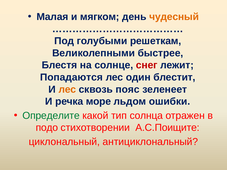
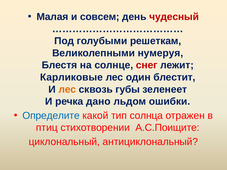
мягком: мягком -> совсем (100, 17)
чудесный colour: orange -> red (174, 17)
быстрее: быстрее -> нумеруя (160, 53)
Попадаются: Попадаются -> Карликовые (71, 77)
пояс: пояс -> губы (128, 89)
море: море -> дано (98, 102)
Определите colour: green -> blue (51, 116)
подо: подо -> птиц (47, 128)
